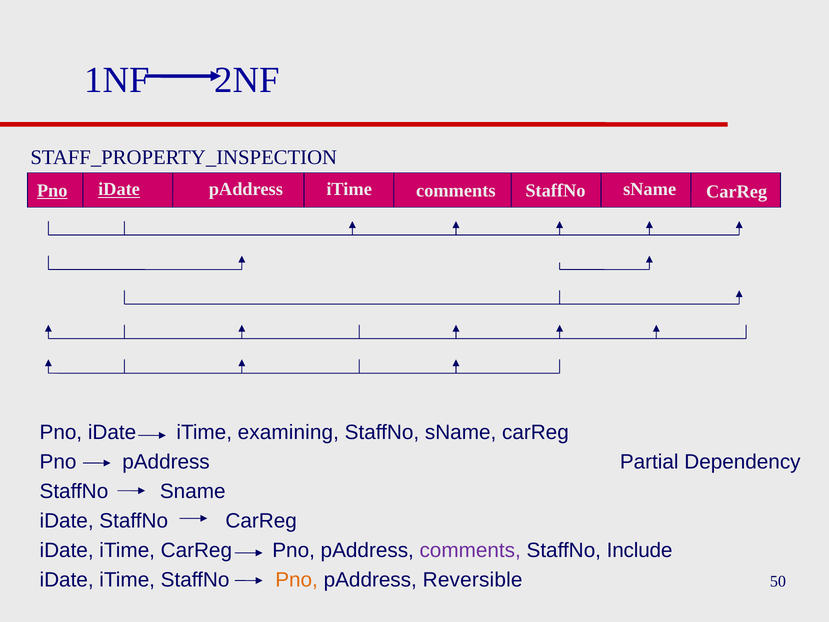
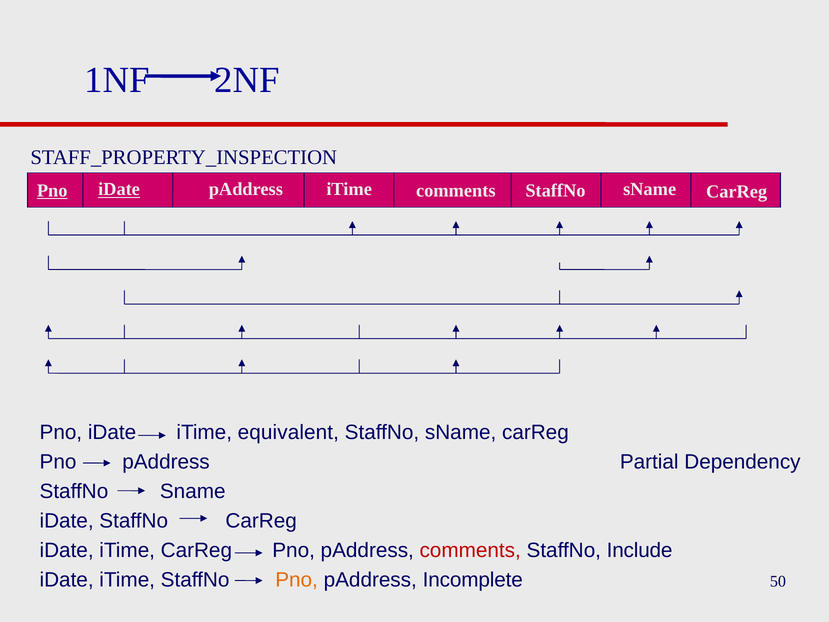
examining: examining -> equivalent (288, 432)
comments colour: purple -> red (470, 550)
Reversible: Reversible -> Incomplete (473, 580)
